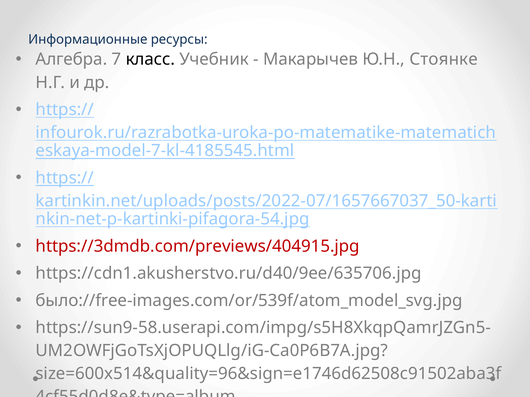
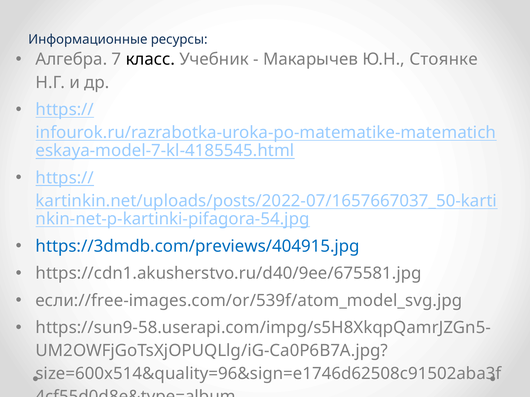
https://3dmdb.com/previews/404915.jpg colour: red -> blue (198, 246)
https://cdn1.akusherstvo.ru/d40/9ee/635706.jpg: https://cdn1.akusherstvo.ru/d40/9ee/635706.jpg -> https://cdn1.akusherstvo.ru/d40/9ee/675581.jpg (229, 274)
было://free-images.com/or/539f/atom_model_svg.jpg: было://free-images.com/or/539f/atom_model_svg.jpg -> если://free-images.com/or/539f/atom_model_svg.jpg (249, 301)
